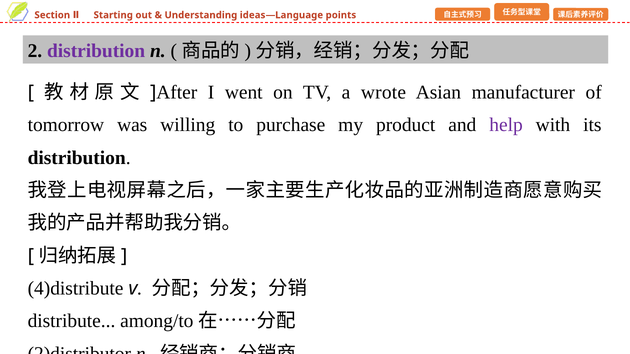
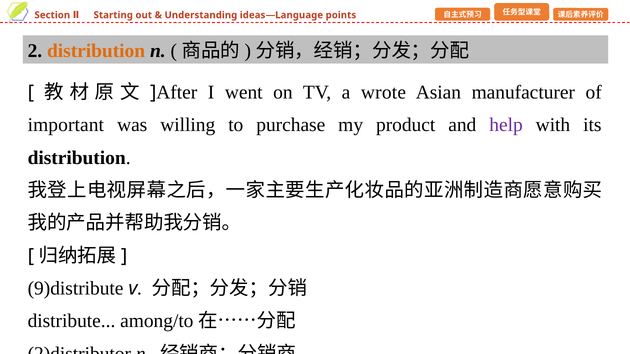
distribution colour: purple -> orange (96, 51)
tomorrow: tomorrow -> important (66, 125)
4)distribute: 4)distribute -> 9)distribute (76, 289)
